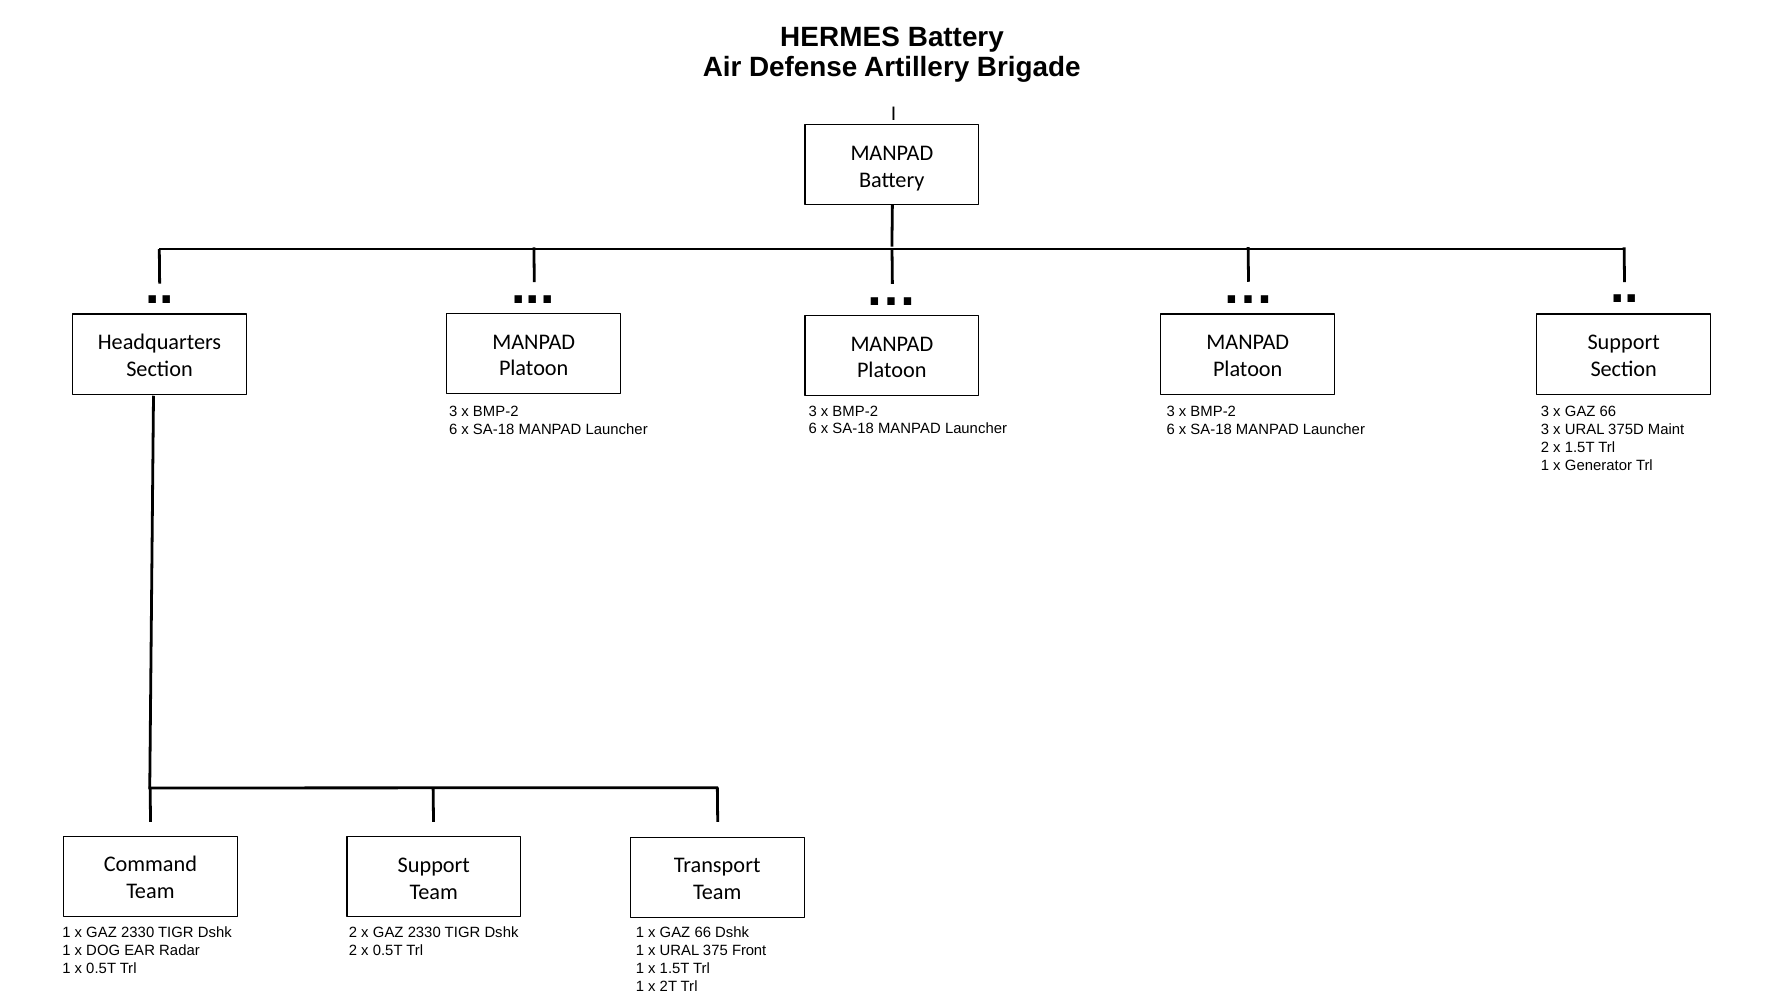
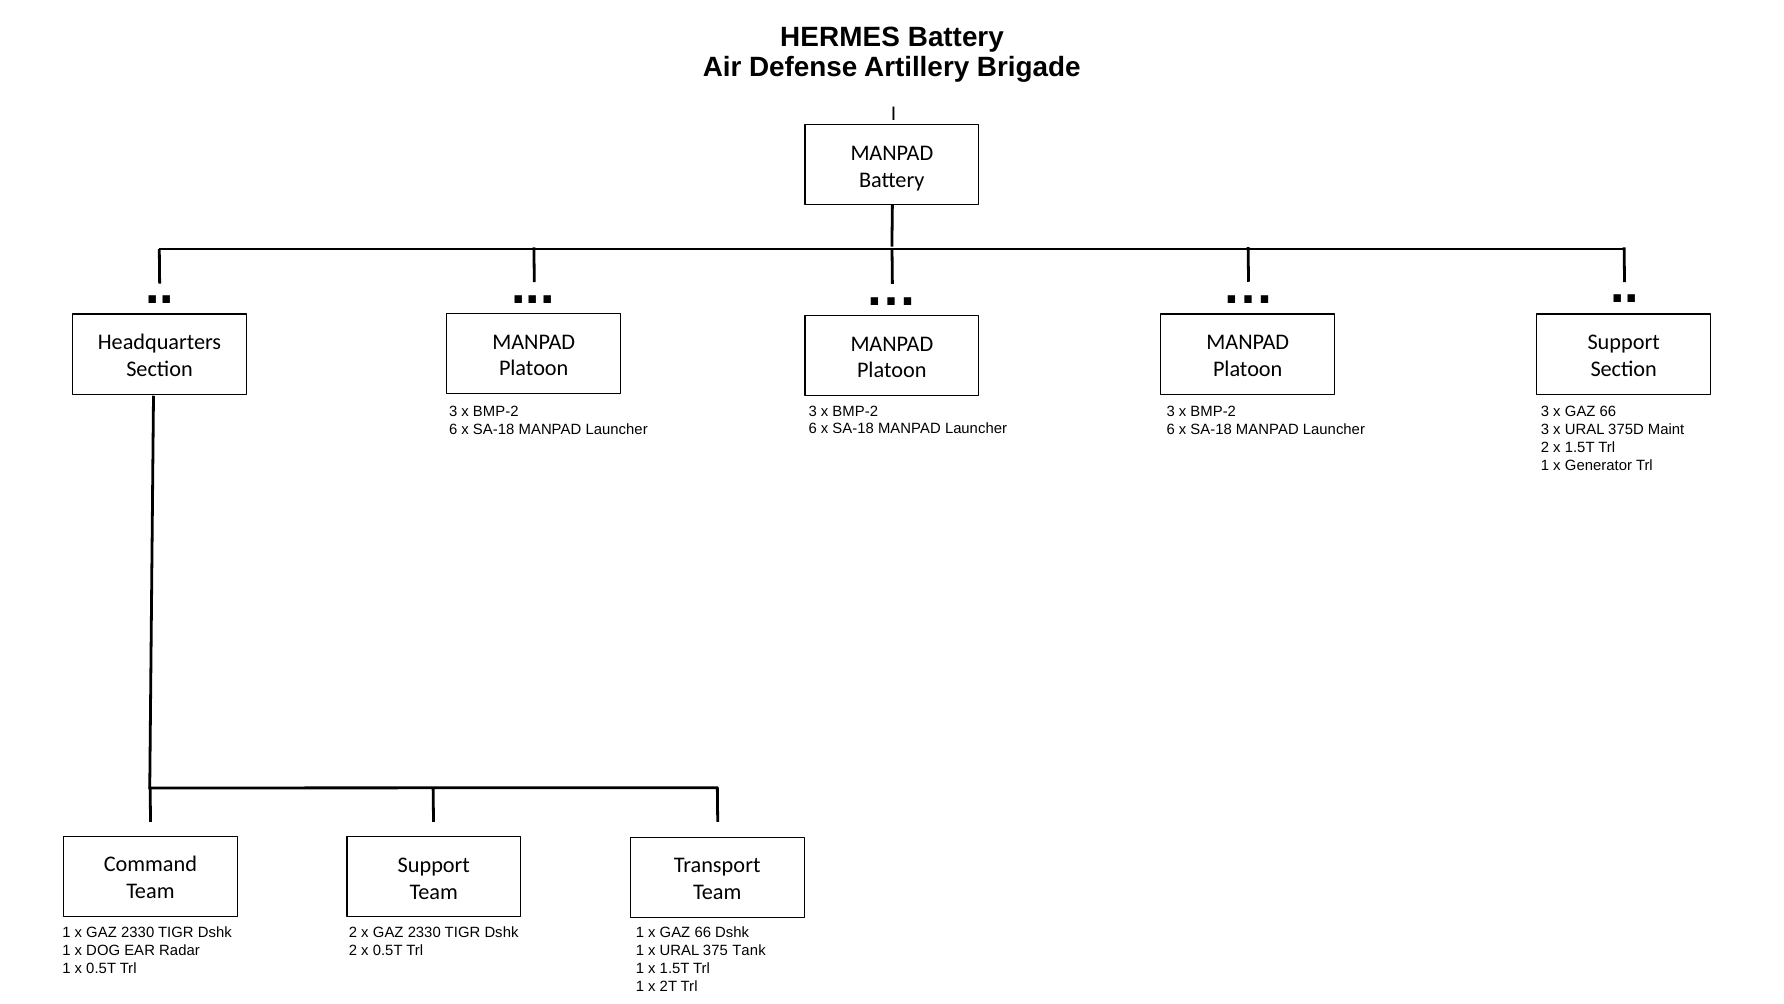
Front: Front -> Tank (749, 950)
